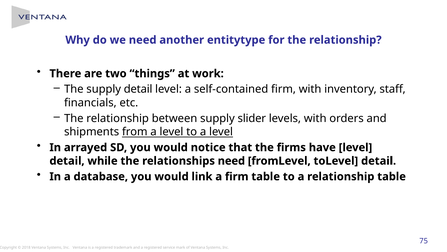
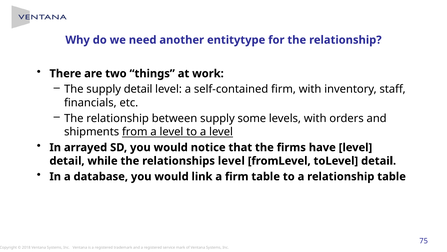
slider: slider -> some (252, 118)
relationships need: need -> level (231, 161)
